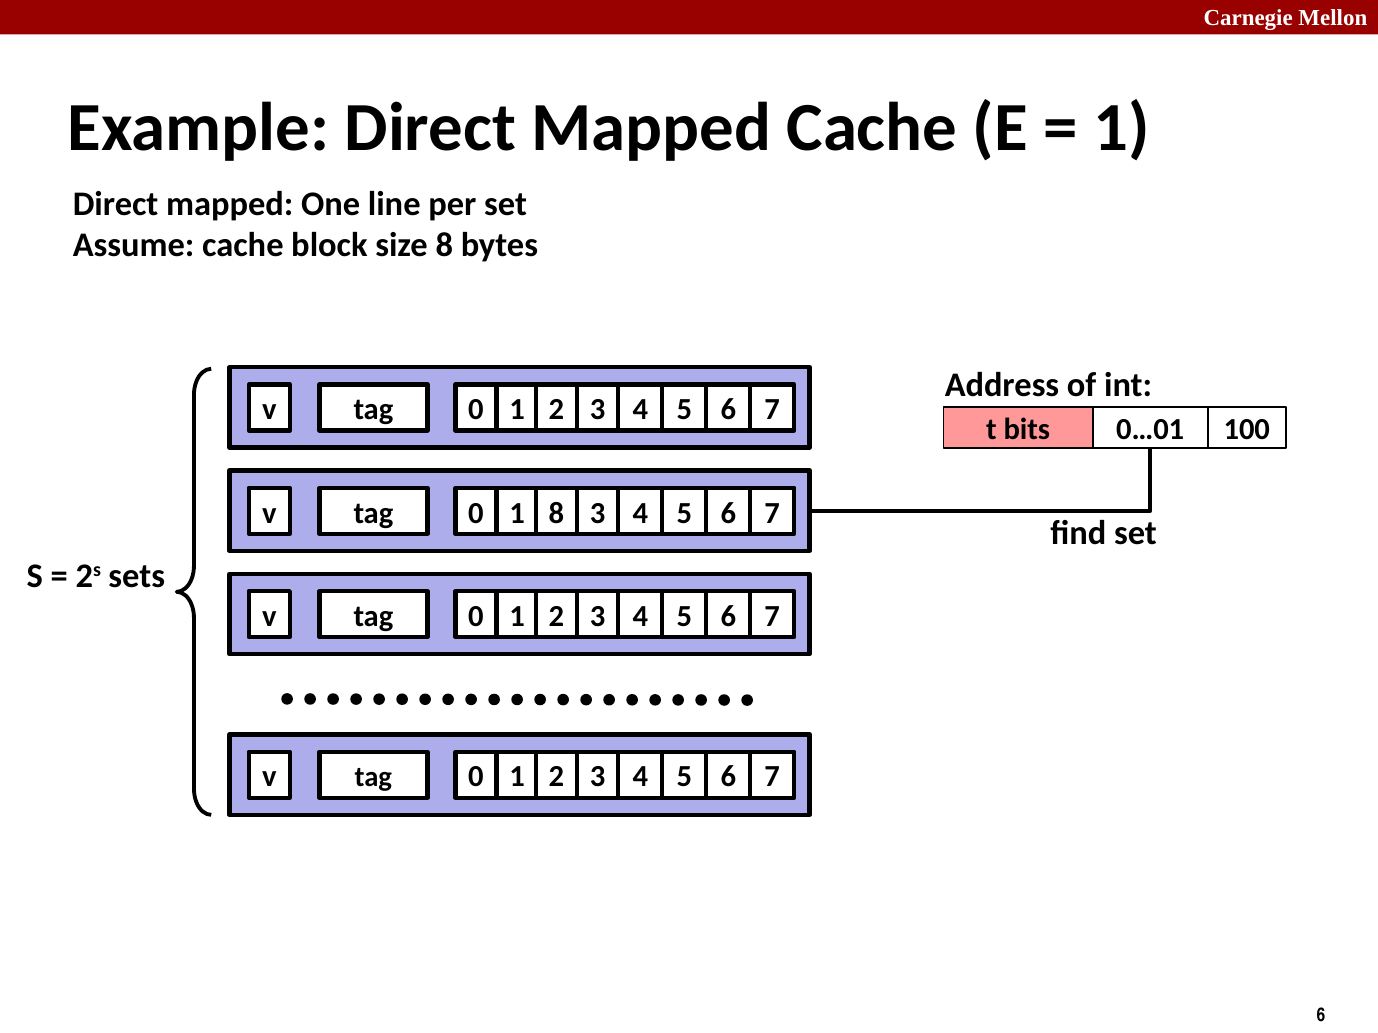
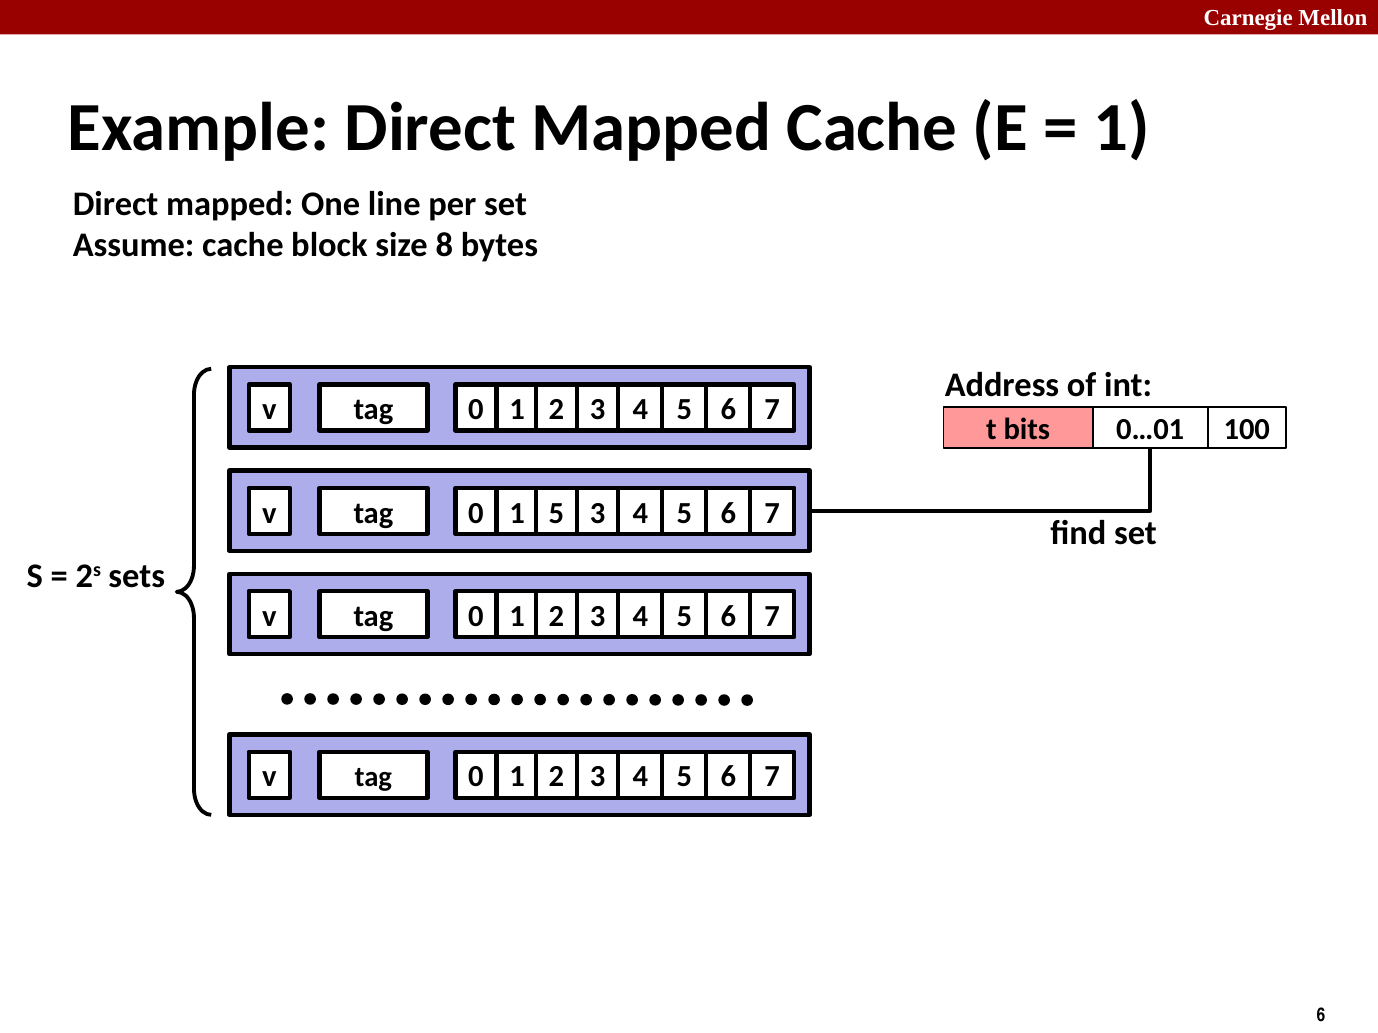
1 8: 8 -> 5 (556, 513)
